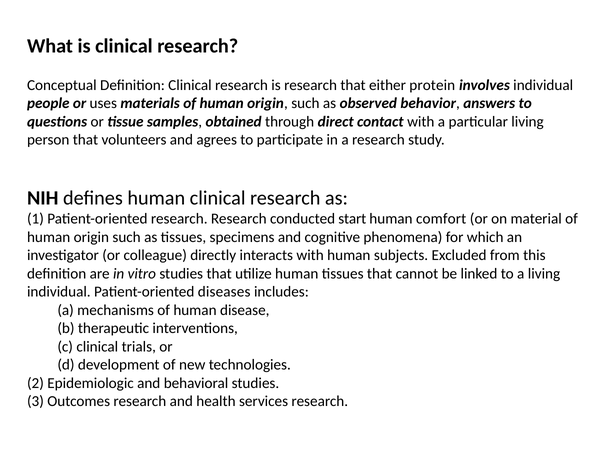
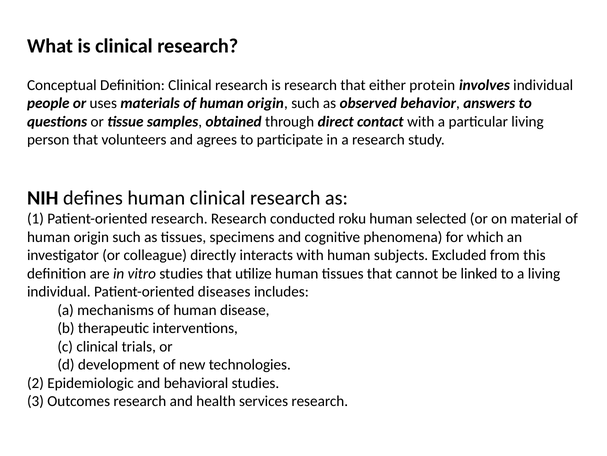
start: start -> roku (352, 218)
comfort: comfort -> selected (441, 218)
